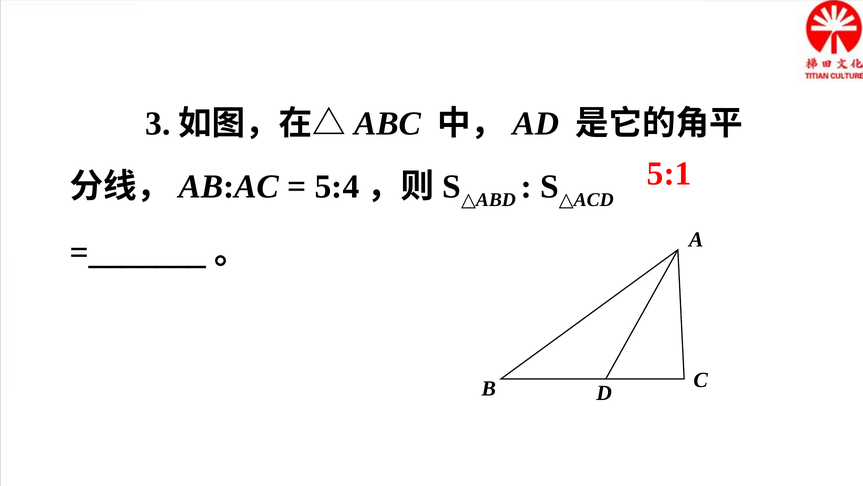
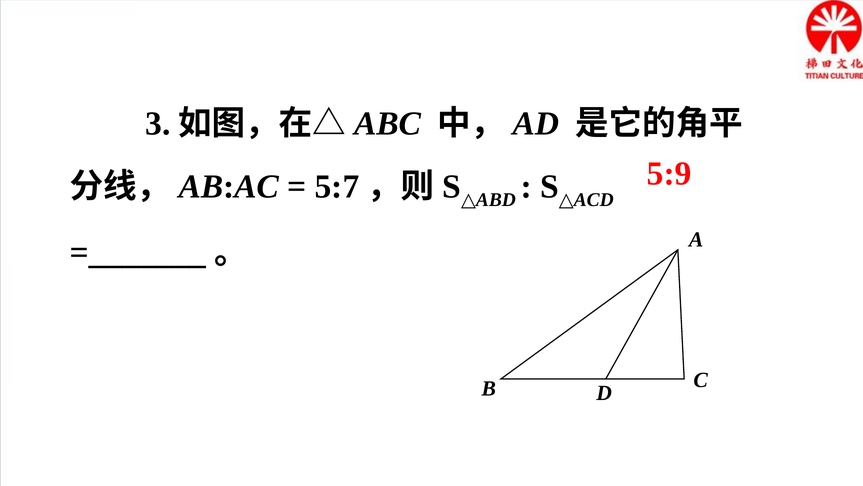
5:1: 5:1 -> 5:9 (669, 173)
5:4: 5:4 -> 5:7 (337, 187)
